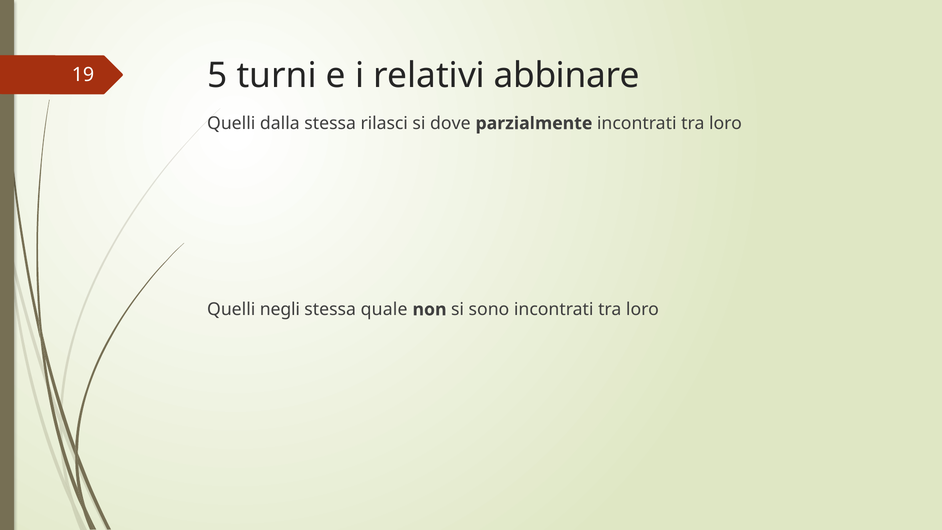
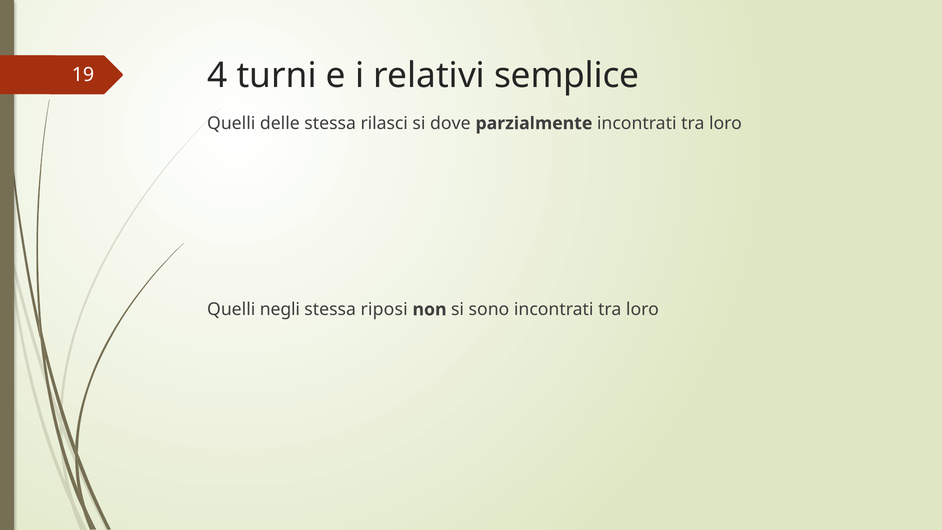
5: 5 -> 4 (218, 75)
abbinare: abbinare -> semplice (567, 75)
dalla: dalla -> delle (280, 123)
quale: quale -> riposi (384, 309)
